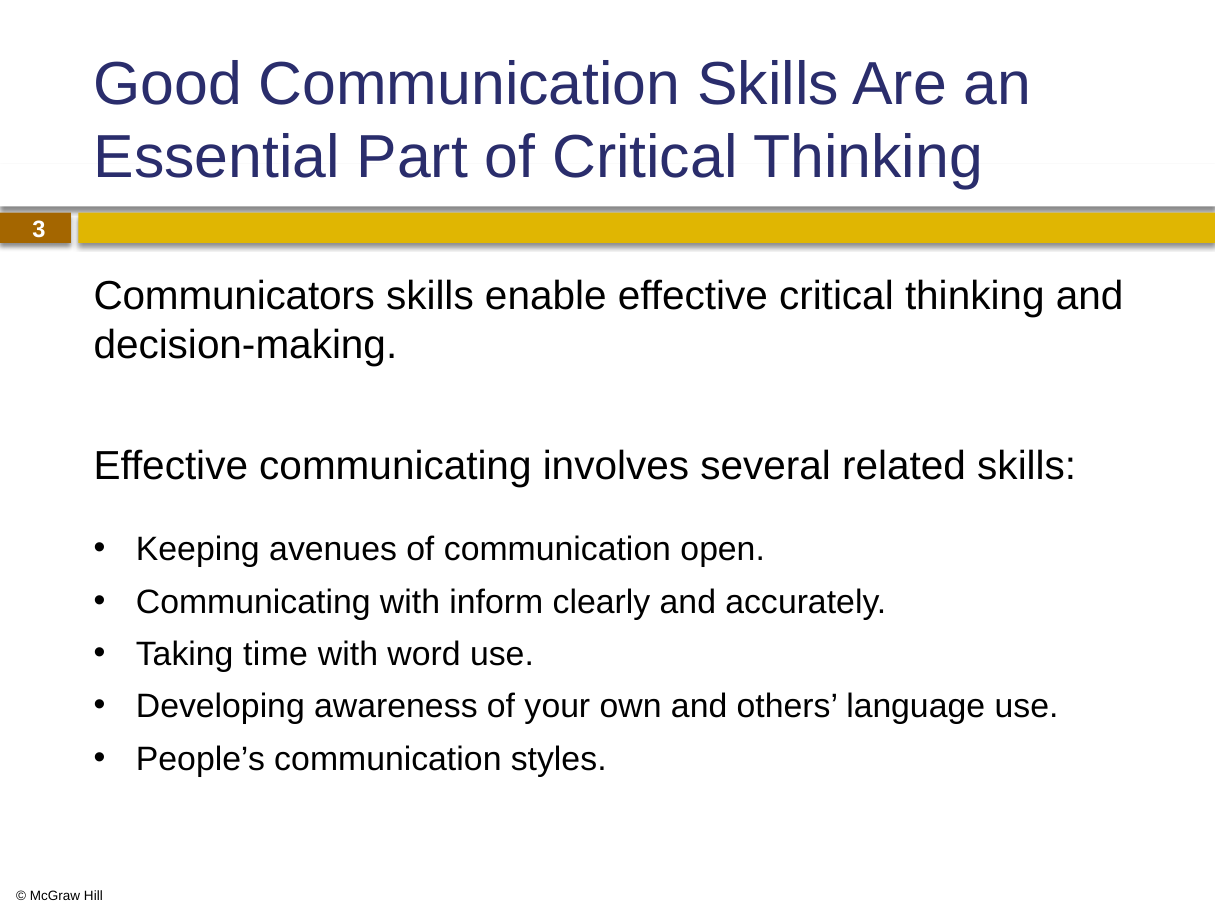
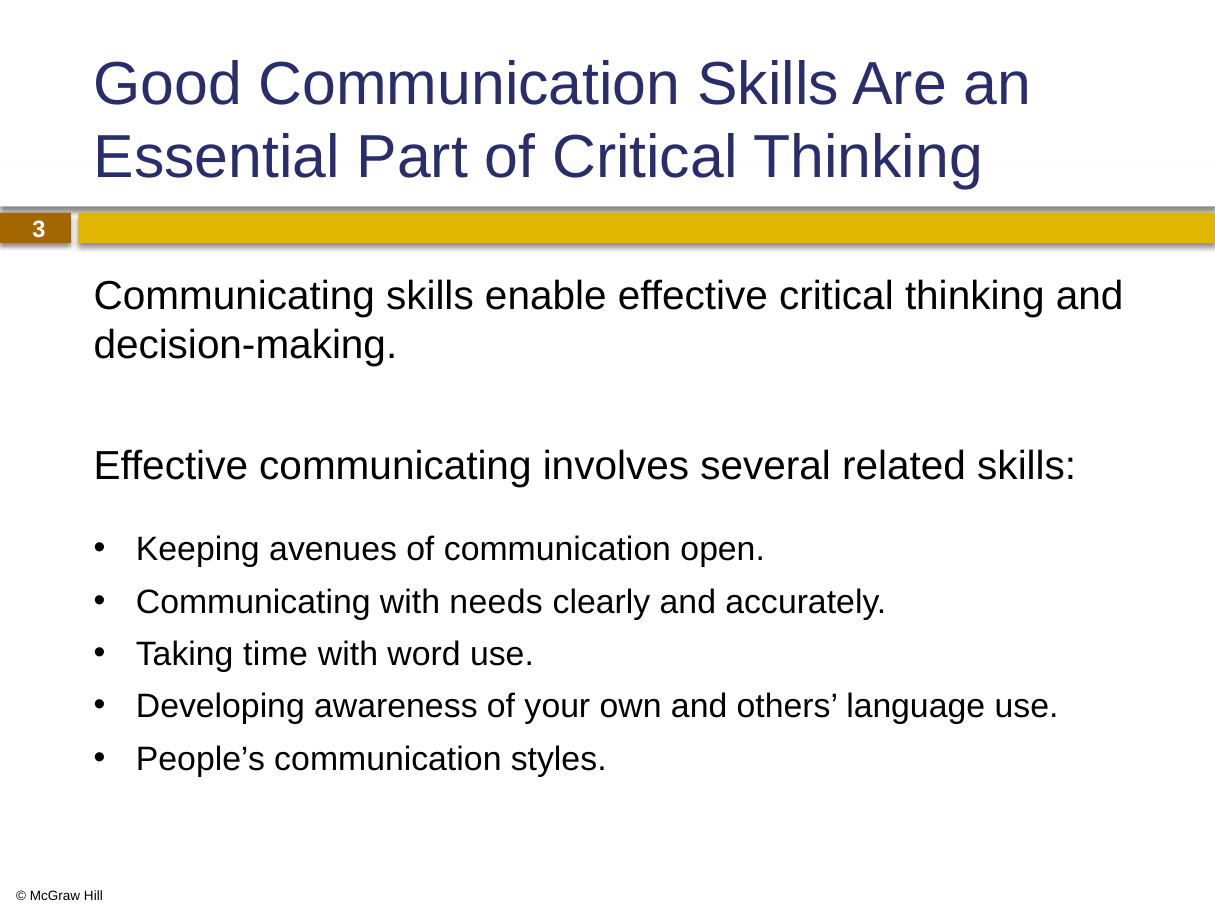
Communicators: Communicators -> Communicating (234, 296)
inform: inform -> needs (496, 602)
